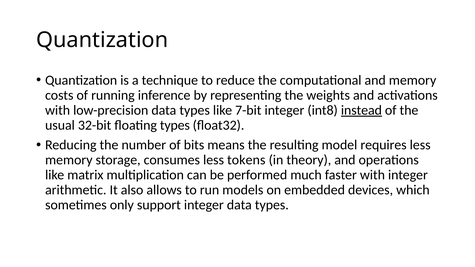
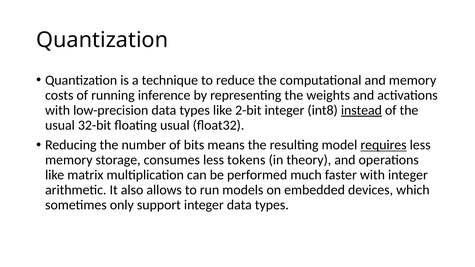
7-bit: 7-bit -> 2-bit (248, 110)
floating types: types -> usual (175, 125)
requires underline: none -> present (384, 145)
